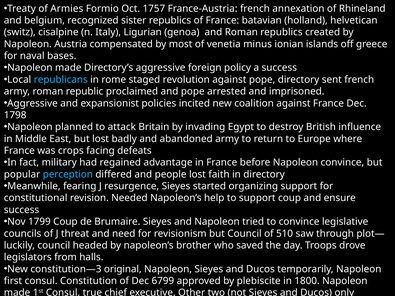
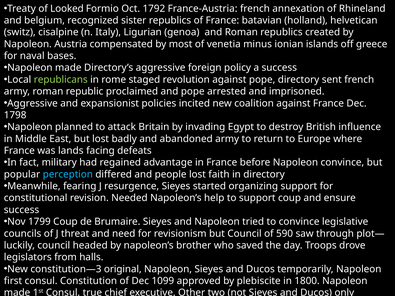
Armies: Armies -> Looked (67, 9)
1757: 1757 -> 1792 (154, 9)
republicans colour: light blue -> light green (61, 80)
crops: crops -> lands (71, 151)
510: 510 -> 590 (285, 234)
6799: 6799 -> 1099 (163, 281)
